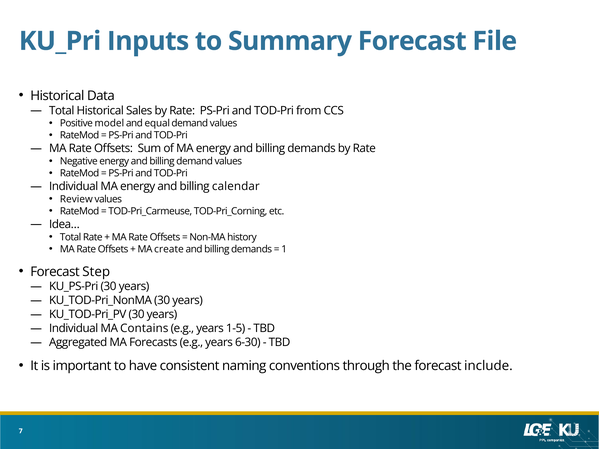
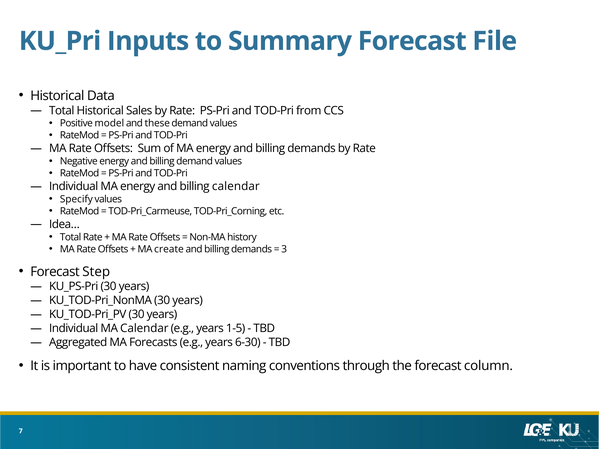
equal: equal -> these (157, 123)
Review: Review -> Specify (76, 199)
1: 1 -> 3 (284, 249)
MA Contains: Contains -> Calendar (144, 329)
include: include -> column (488, 366)
